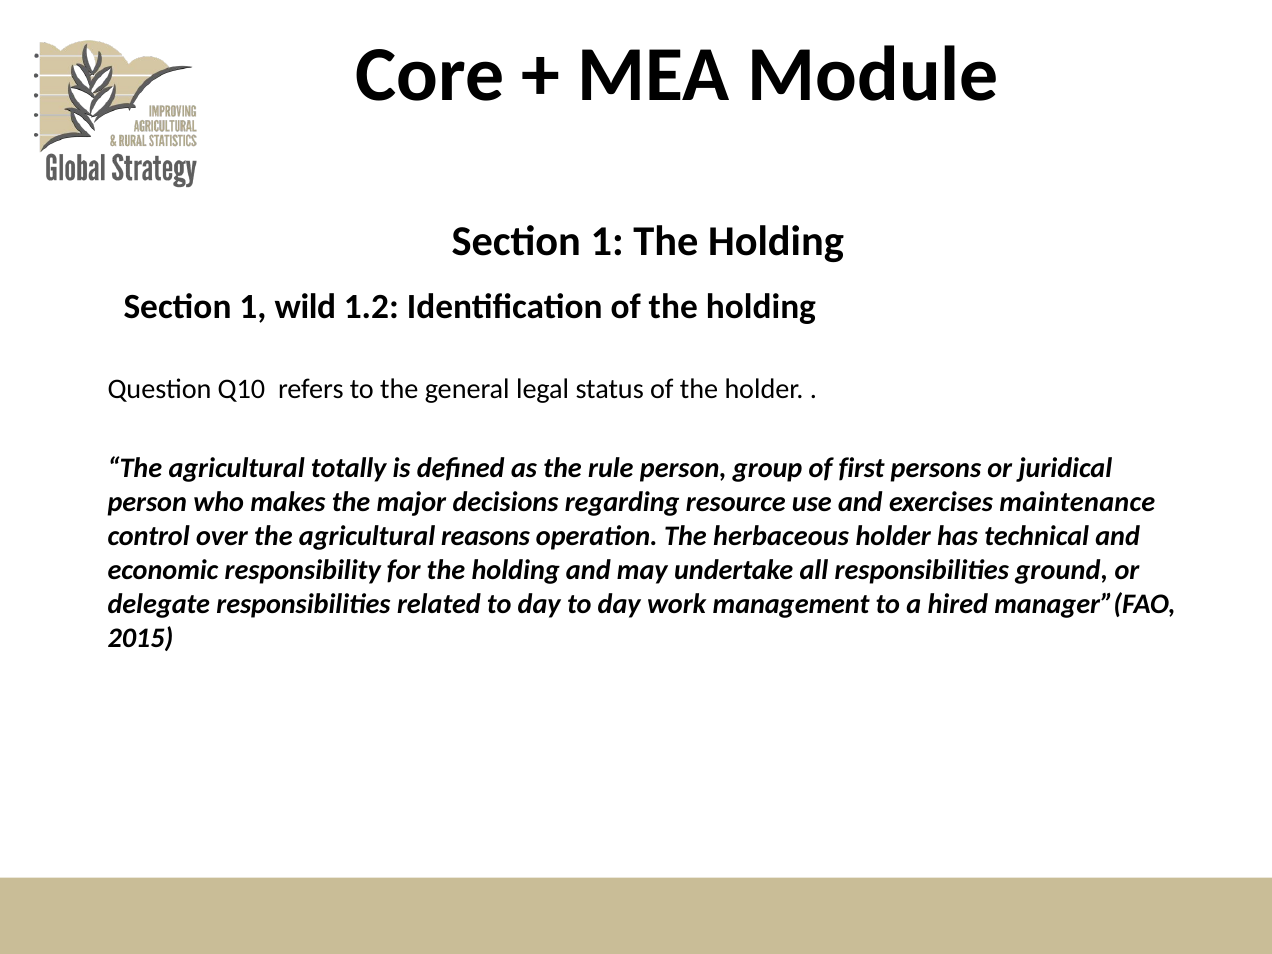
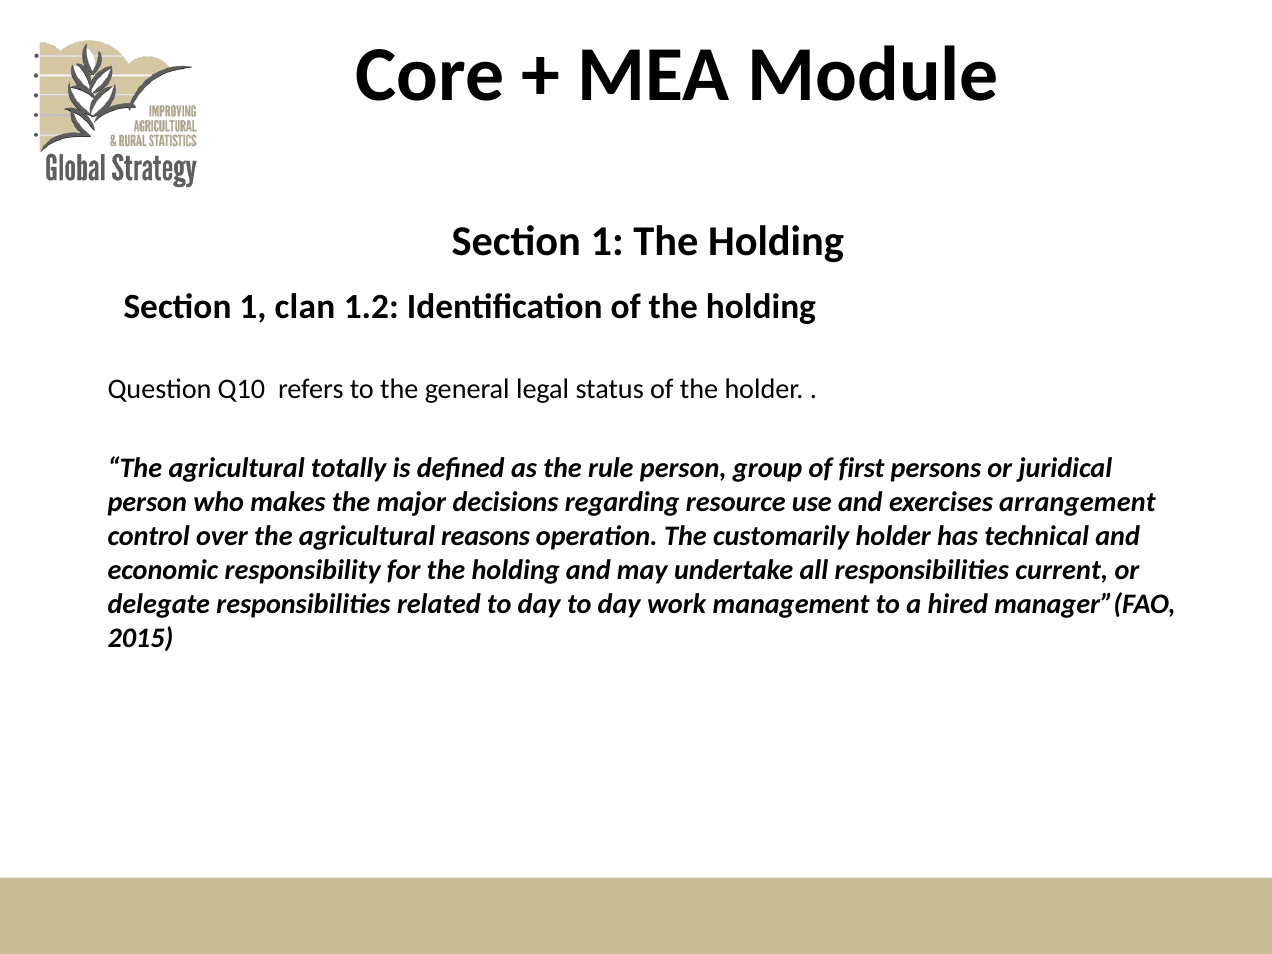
wild: wild -> clan (305, 307)
maintenance: maintenance -> arrangement (1077, 503)
herbaceous: herbaceous -> customarily (781, 536)
ground: ground -> current (1062, 570)
